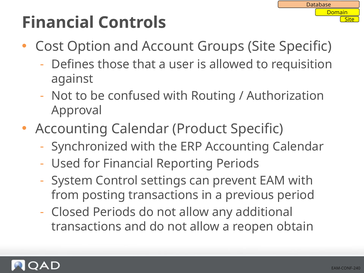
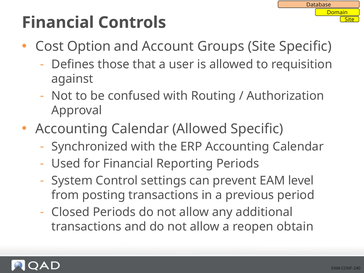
Calendar Product: Product -> Allowed (200, 129)
EAM with: with -> level (301, 181)
